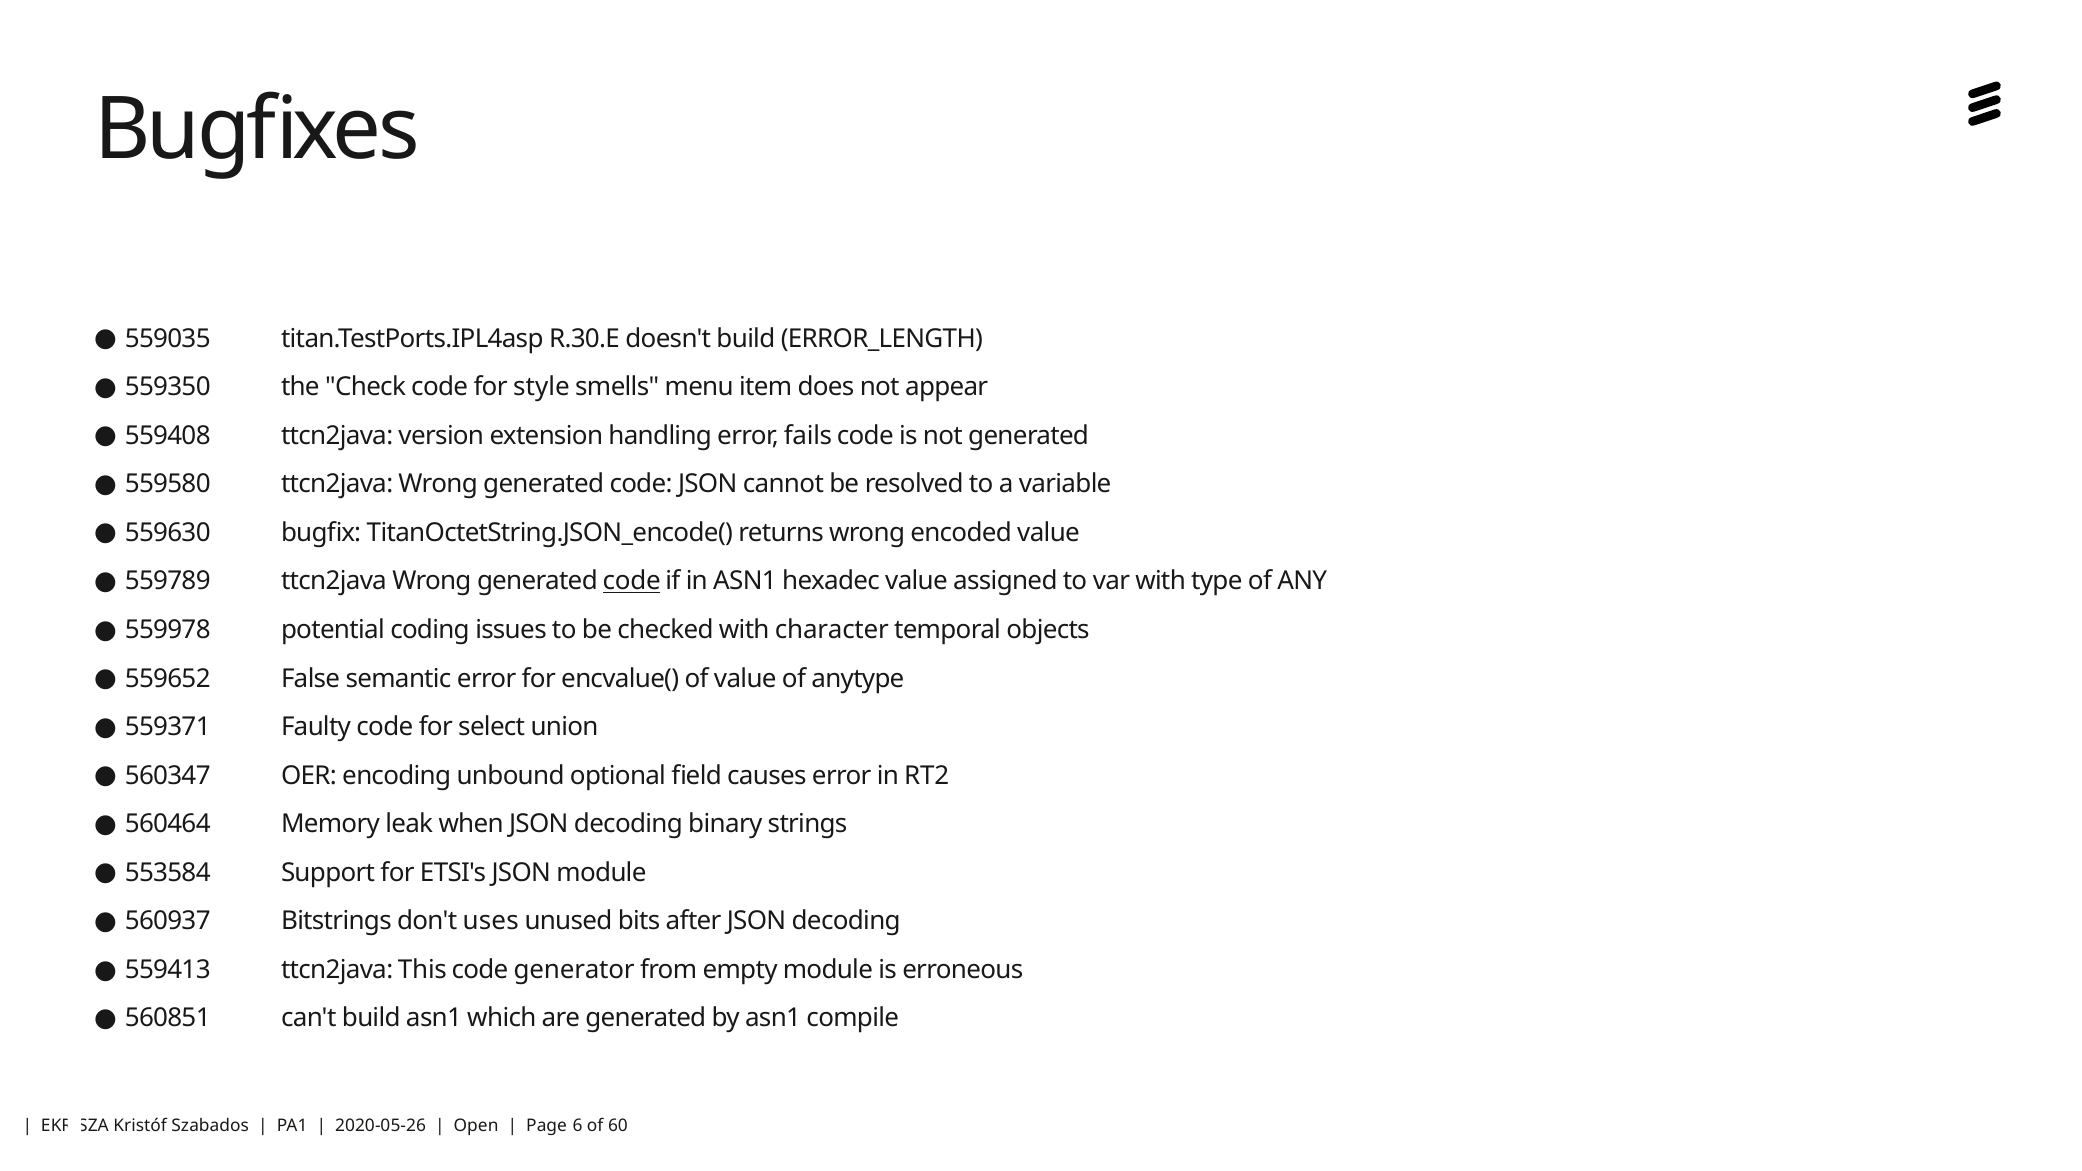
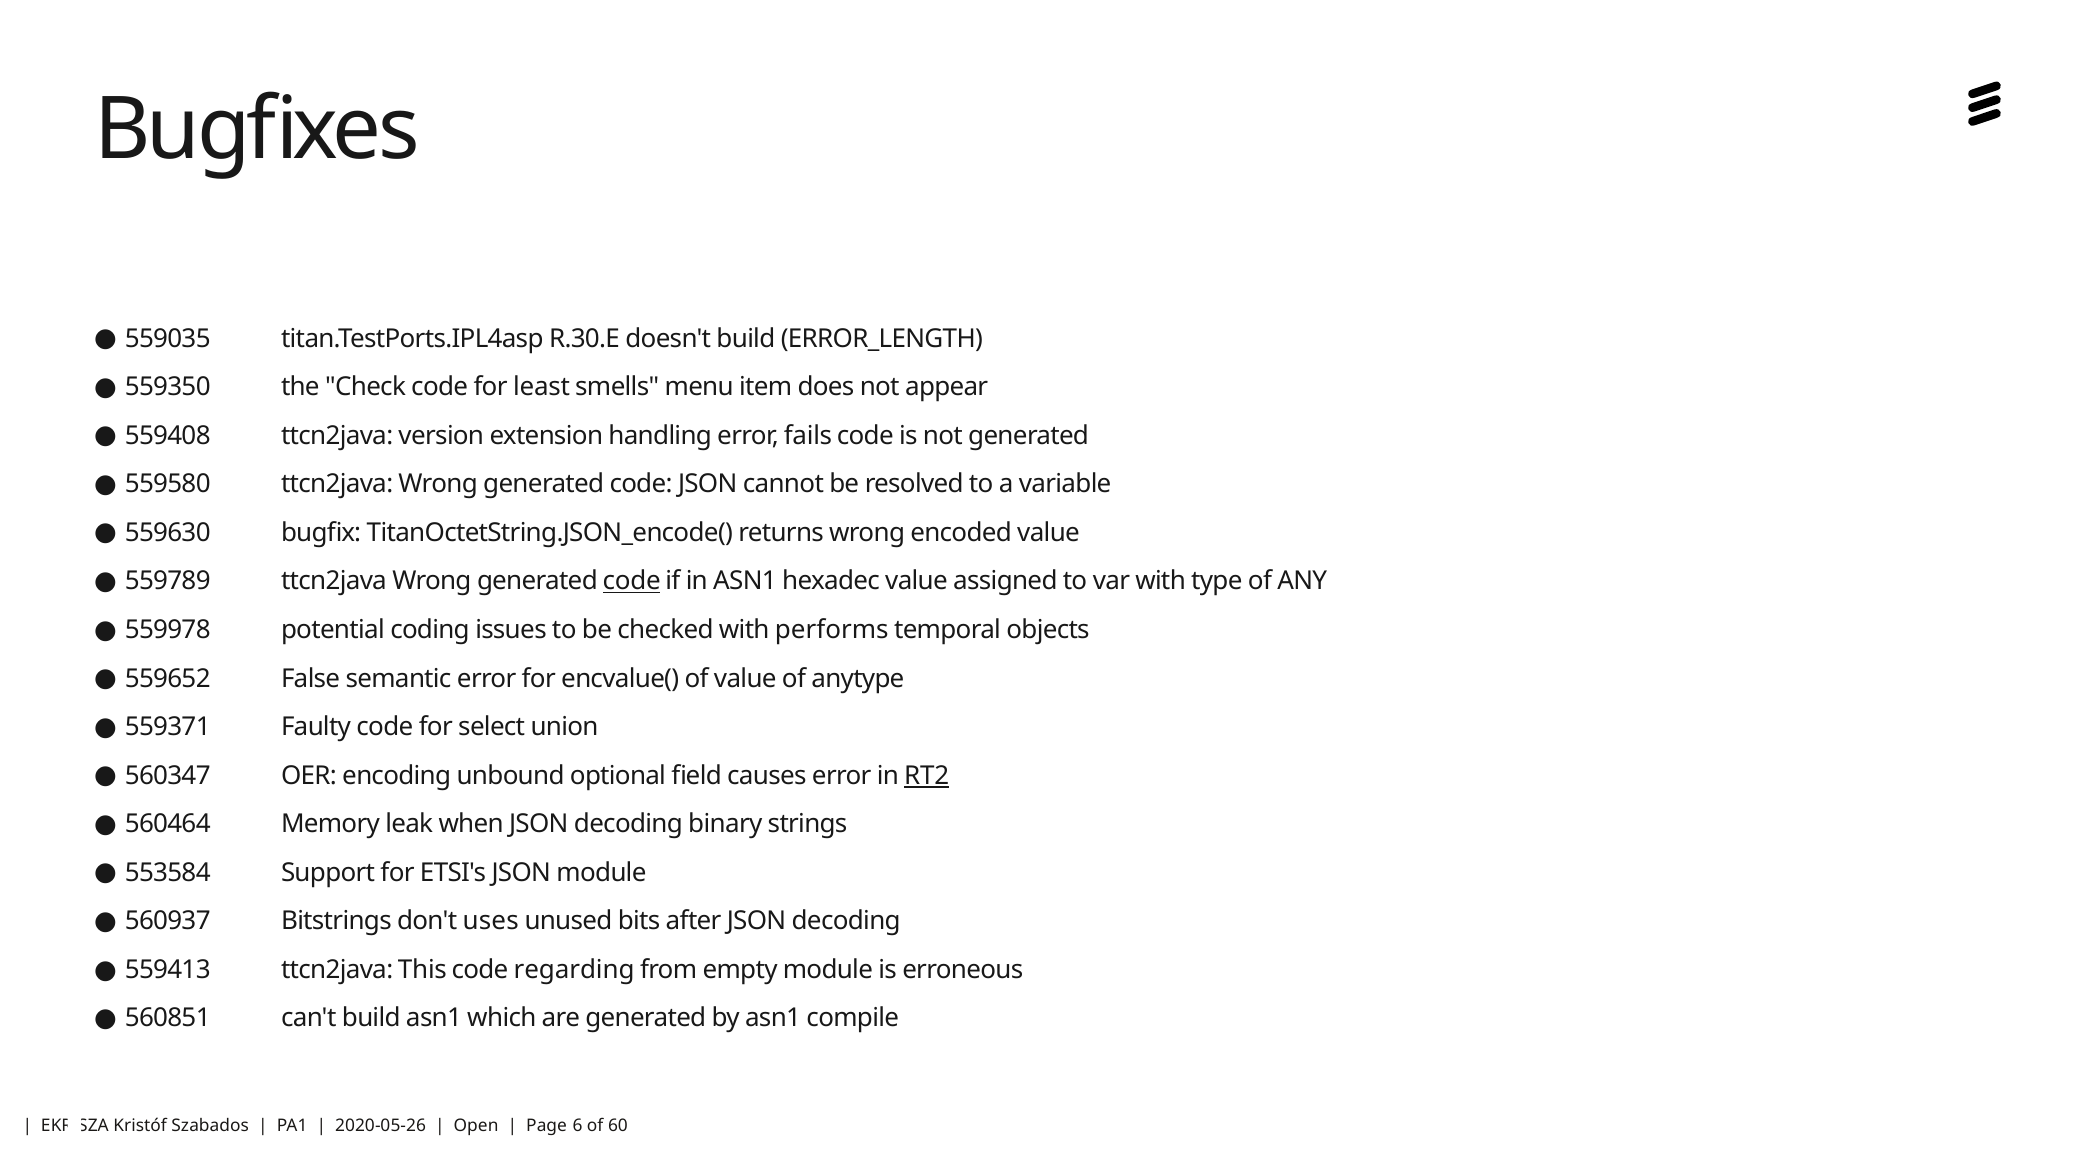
style: style -> least (542, 387)
character: character -> performs (832, 630)
RT2 underline: none -> present (927, 776)
generator: generator -> regarding (574, 970)
